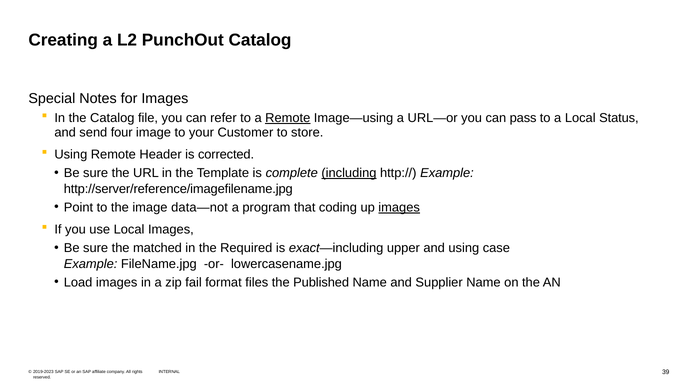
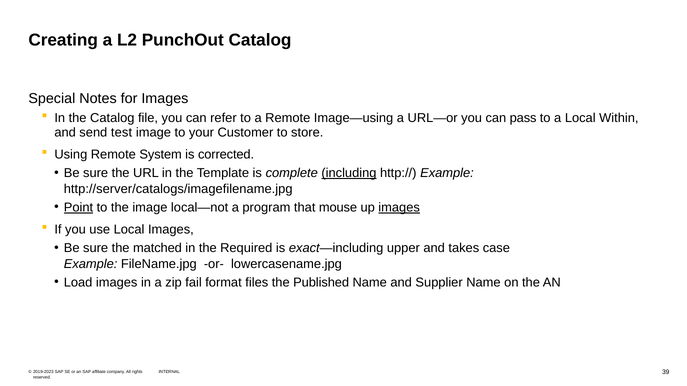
Remote underline: present -> none (288, 118)
Status: Status -> Within (619, 118)
four: four -> test (122, 132)
Header: Header -> System (161, 155)
http://server/reference/imagefilename.jpg: http://server/reference/imagefilename.jpg -> http://server/catalogs/imagefilename.jpg (178, 189)
Point underline: none -> present (78, 208)
data—not: data—not -> local—not (200, 208)
coding: coding -> mouse (338, 208)
and using: using -> takes (464, 248)
